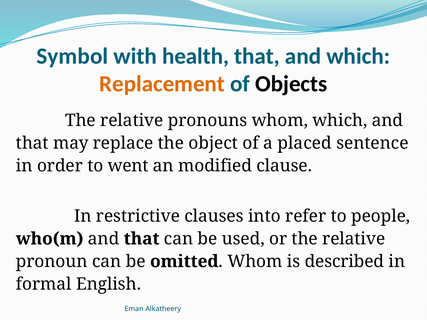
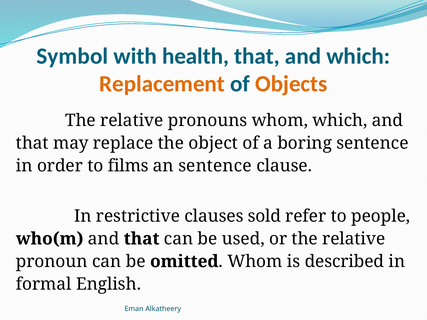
Objects colour: black -> orange (291, 84)
placed: placed -> boring (305, 143)
went: went -> films (128, 166)
an modified: modified -> sentence (215, 166)
into: into -> sold (264, 216)
